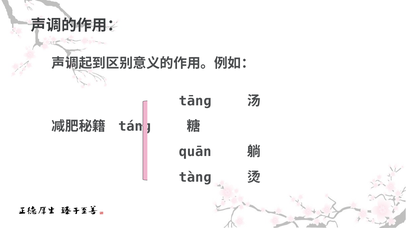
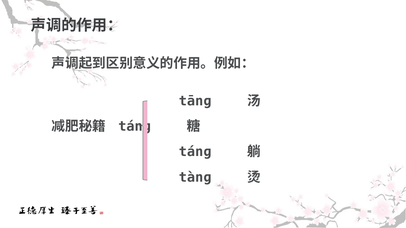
quān: quān -> tánɡ (195, 152)
